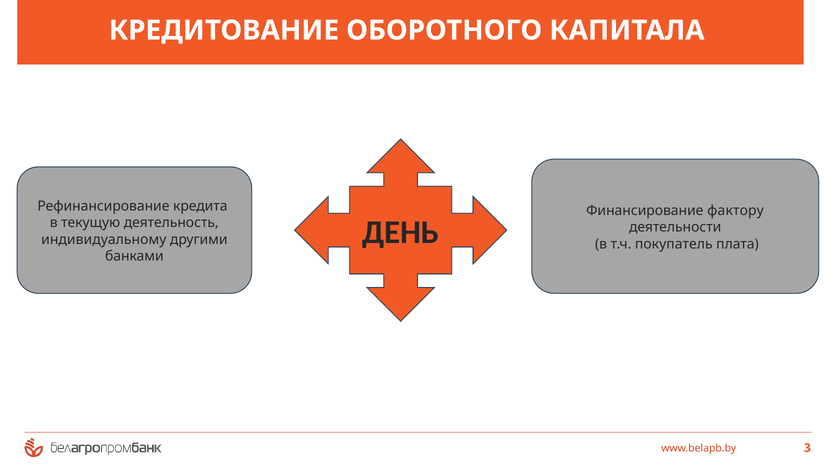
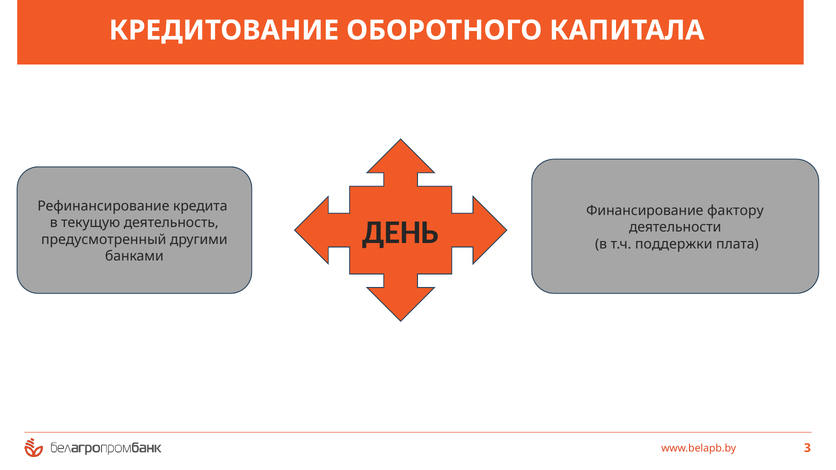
индивидуальному: индивидуальному -> предусмотренный (104, 240)
покупатель: покупатель -> поддержки (674, 244)
